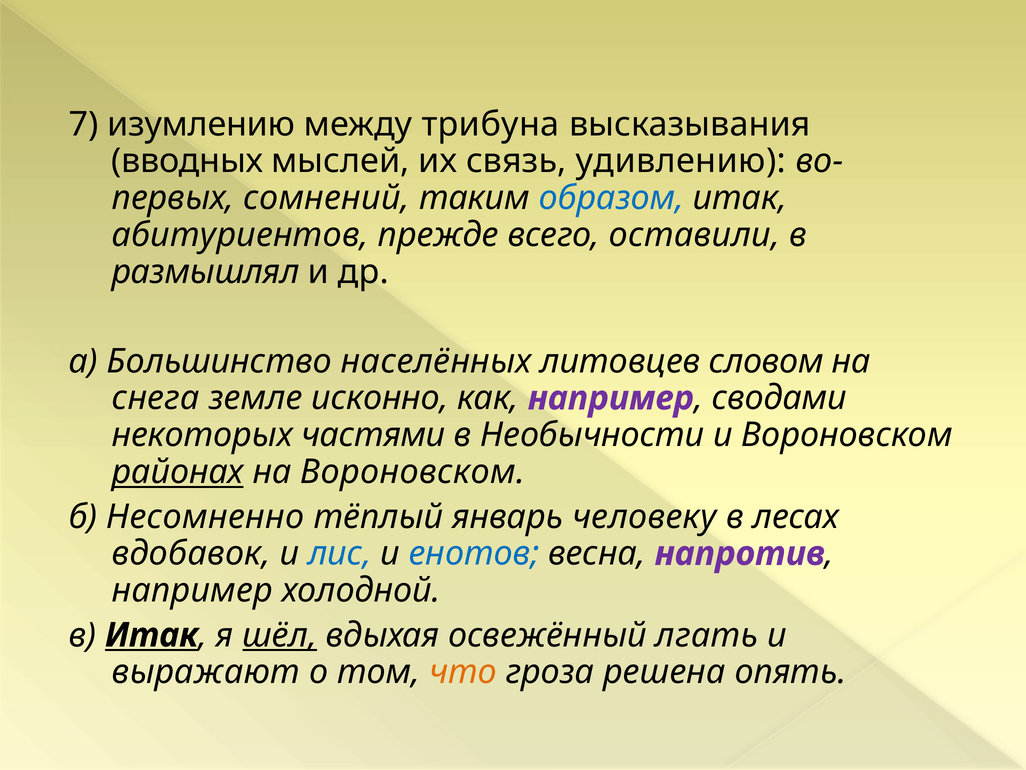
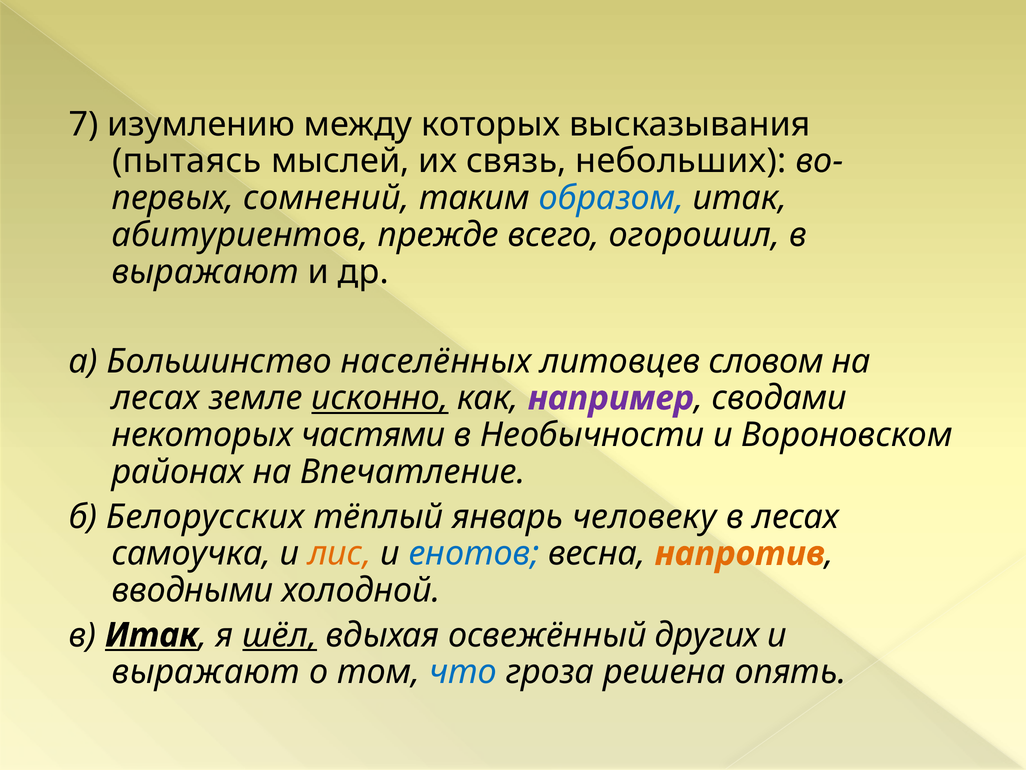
трибуна: трибуна -> которых (491, 124)
вводных: вводных -> пытаясь (187, 161)
удивлению: удивлению -> небольших (681, 161)
оставили: оставили -> огорошил (694, 235)
размышлял: размышлял -> выражают (205, 272)
снега: снега -> лесах (156, 398)
исконно underline: none -> present (380, 398)
районах underline: present -> none (178, 472)
на Вороновском: Вороновском -> Впечатление (413, 472)
Несомненно: Несомненно -> Белорусских (205, 516)
вдобавок: вдобавок -> самоучка (191, 553)
лис colour: blue -> orange (340, 553)
напротив colour: purple -> orange (740, 553)
например: например -> вводными (193, 590)
лгать: лгать -> других (707, 635)
что colour: orange -> blue (463, 672)
